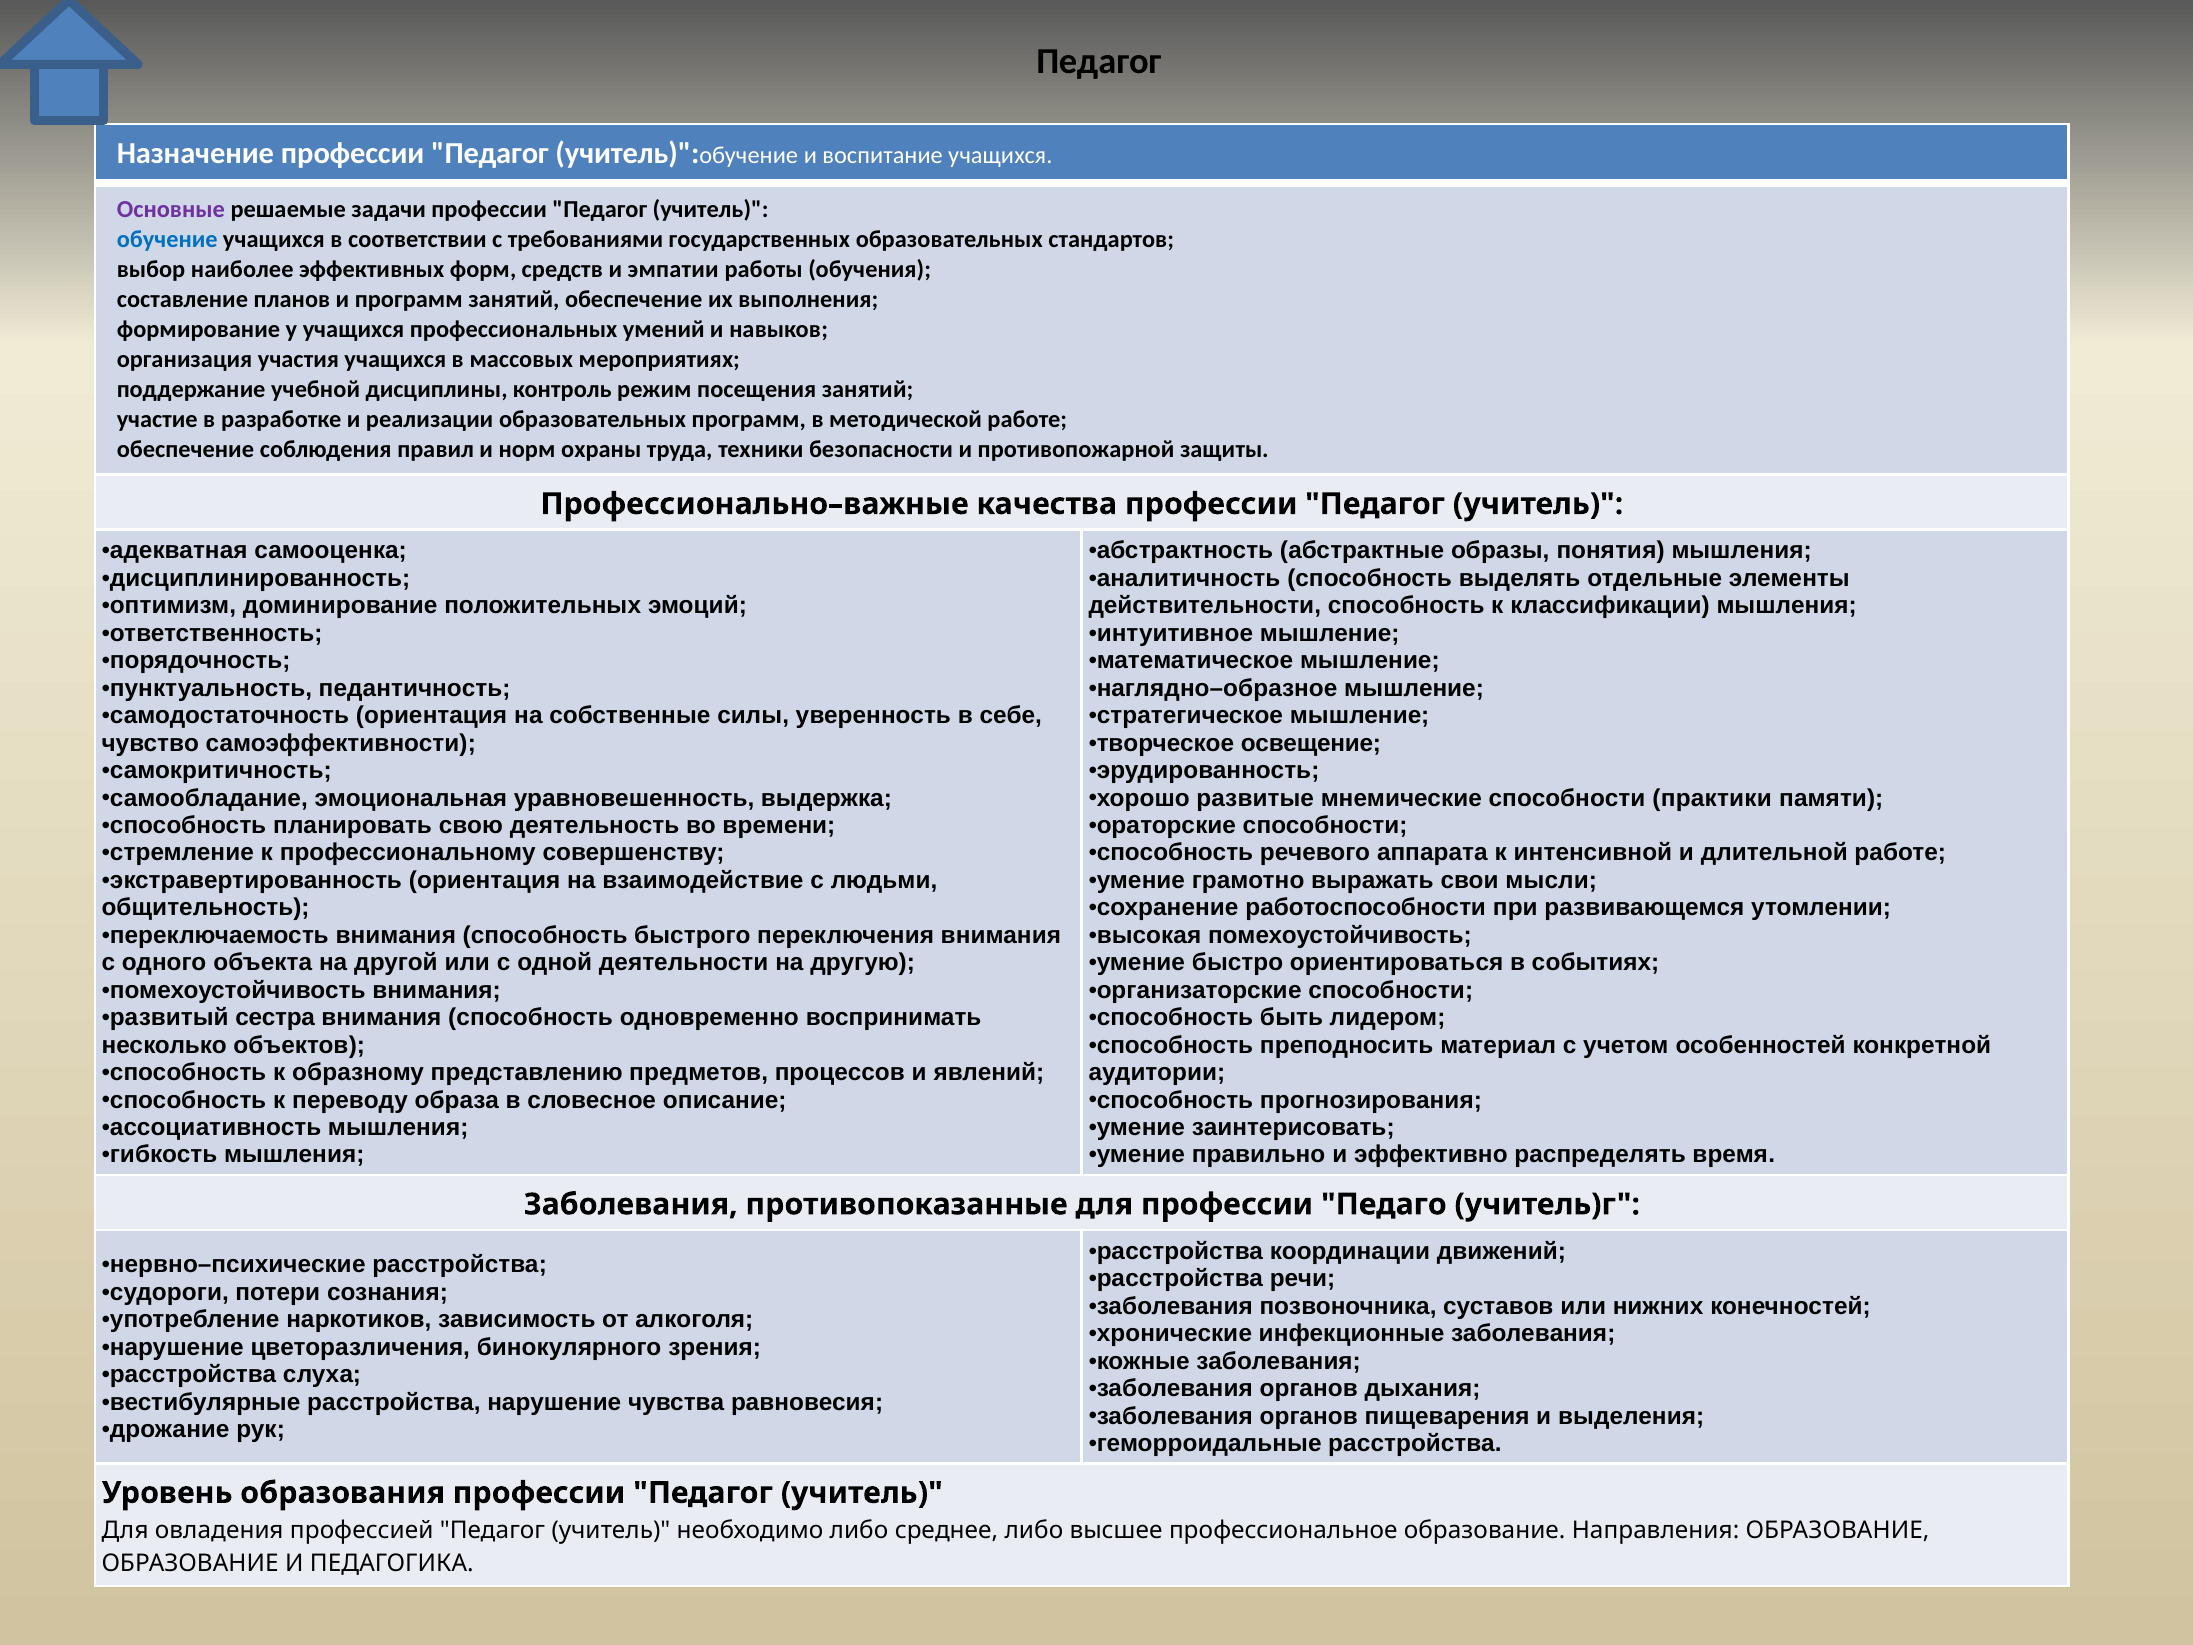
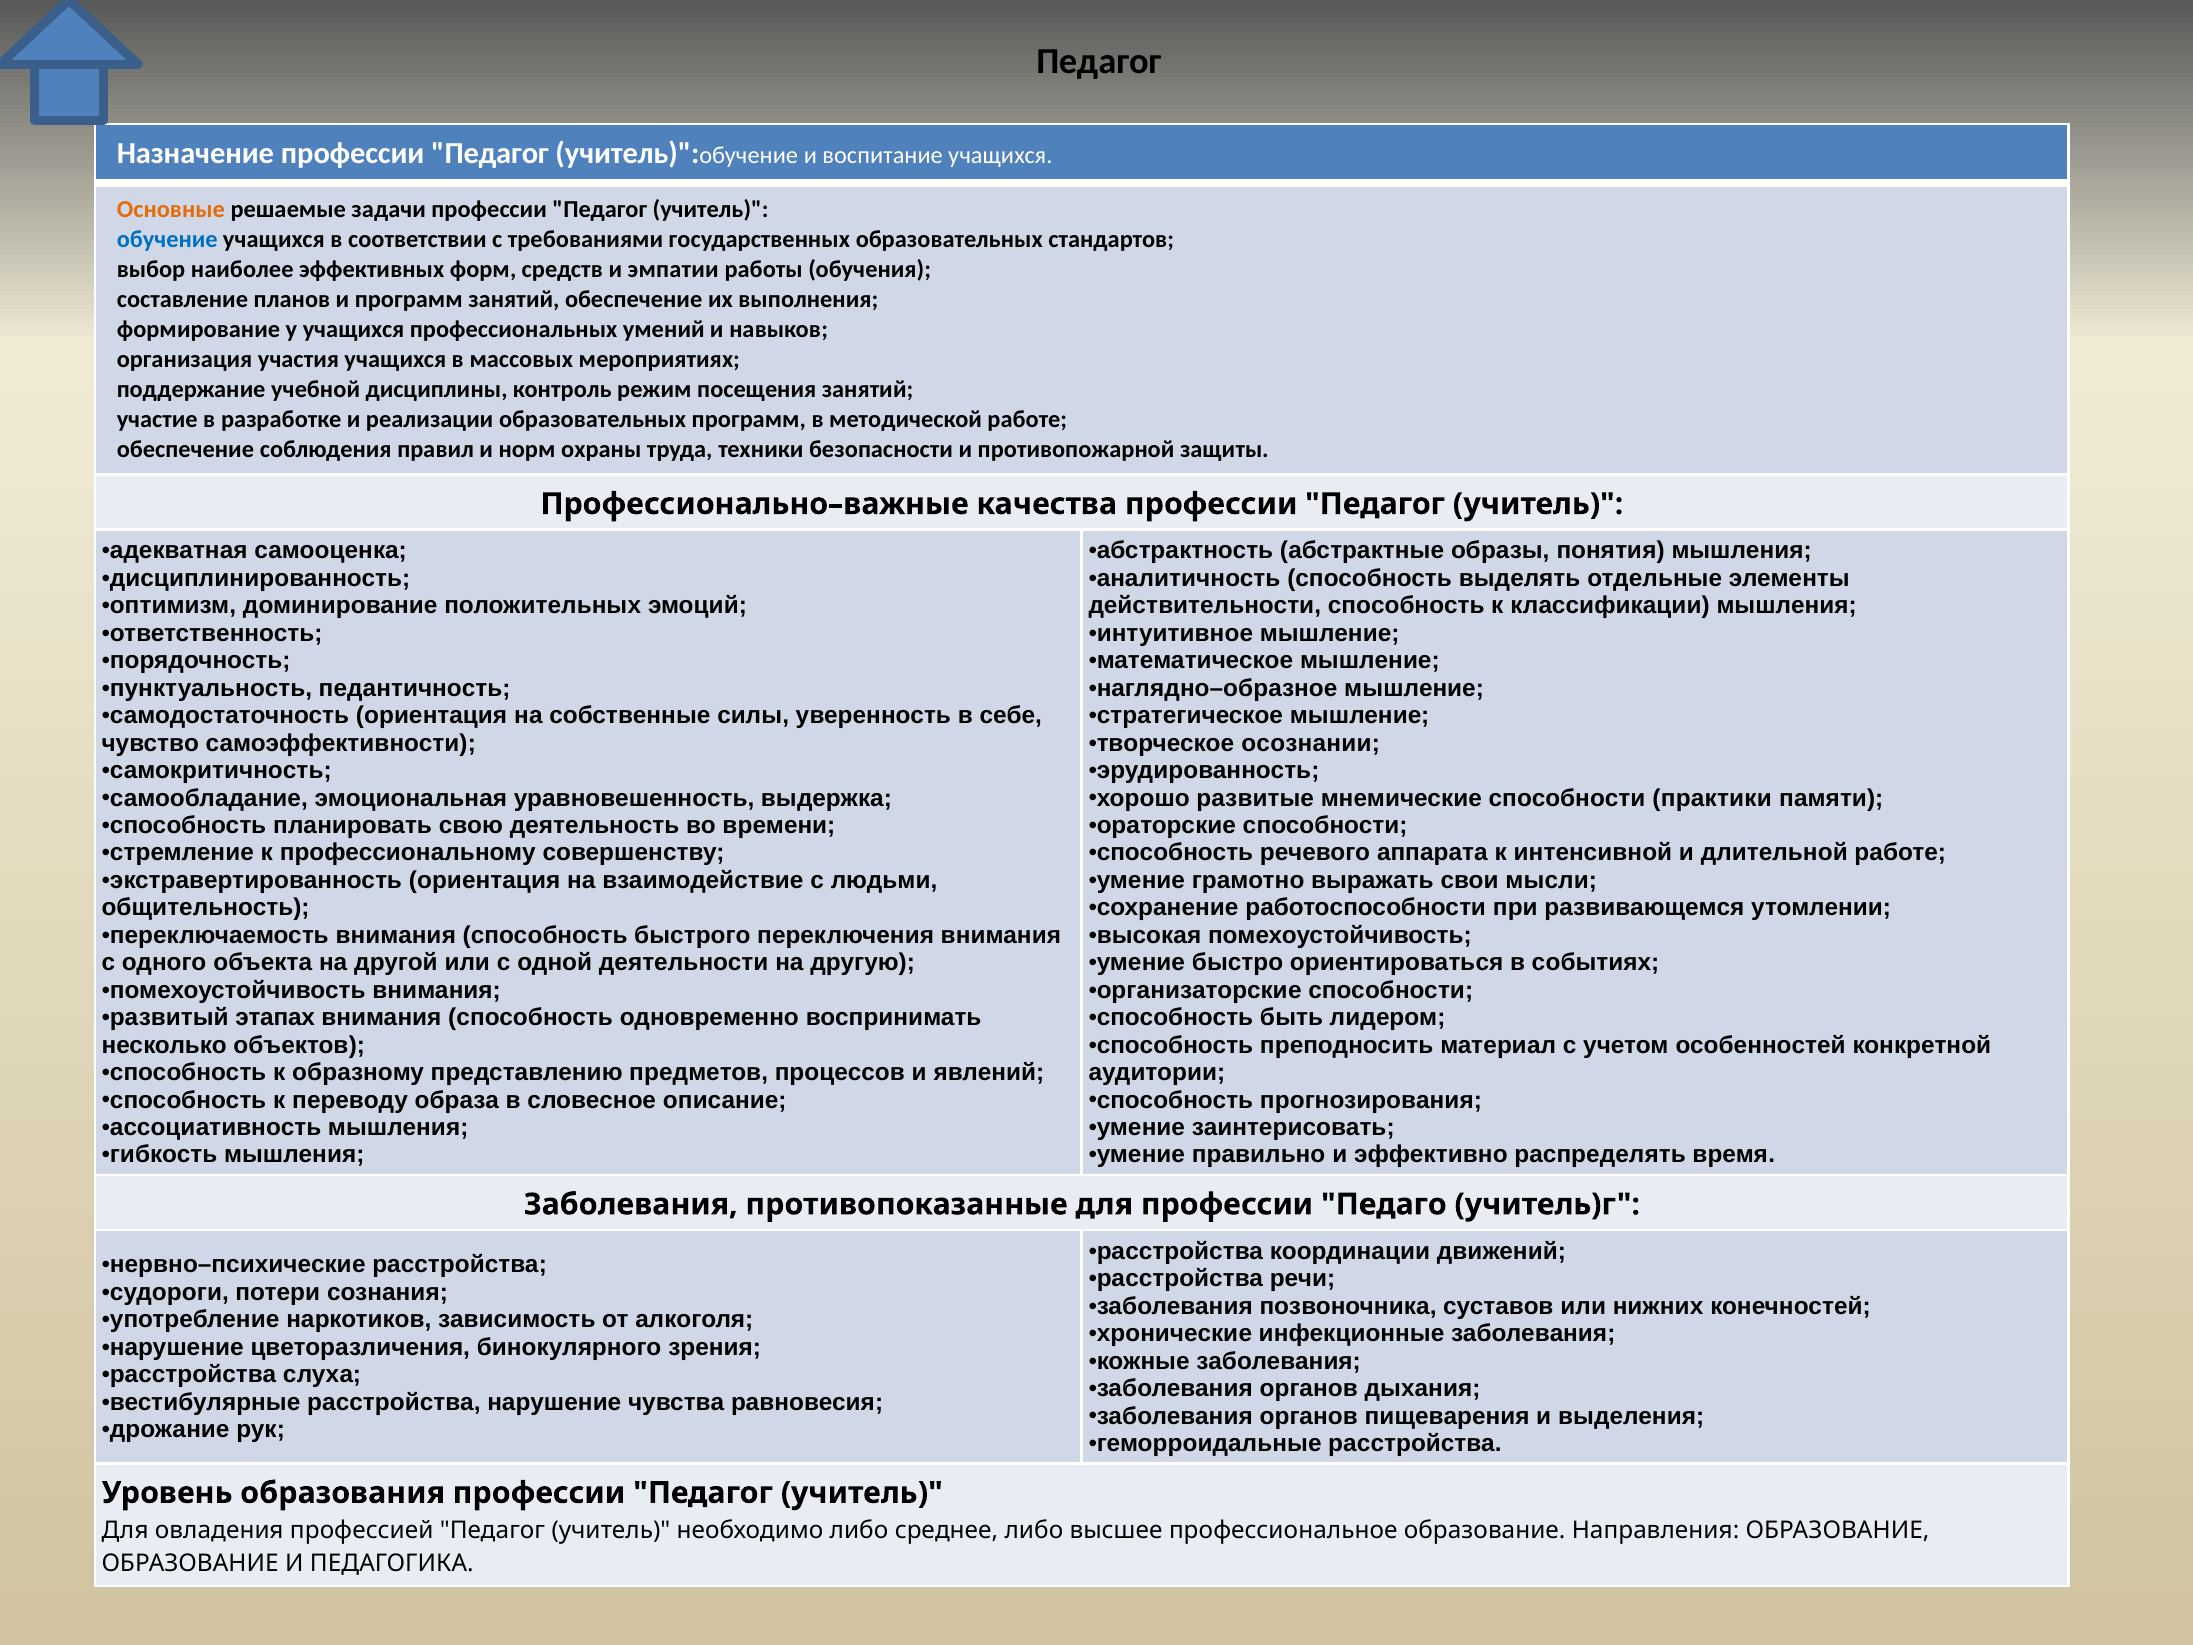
Основные colour: purple -> orange (171, 209)
освещение: освещение -> осознании (1311, 743)
сестра: сестра -> этапах (275, 1017)
